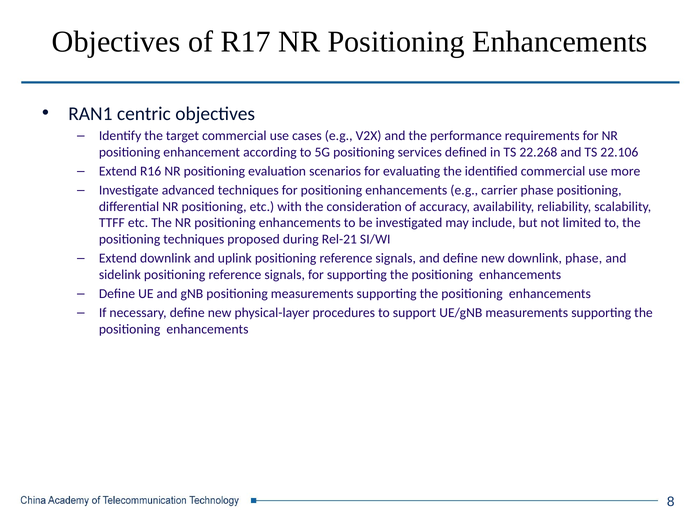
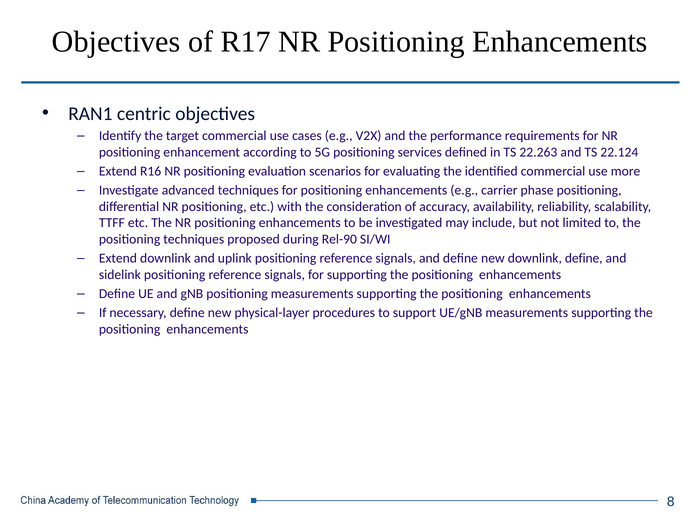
22.268: 22.268 -> 22.263 (538, 152)
22.106: 22.106 -> 22.124 (619, 152)
Rel-21: Rel-21 -> Rel-90 (339, 239)
downlink phase: phase -> define (584, 258)
